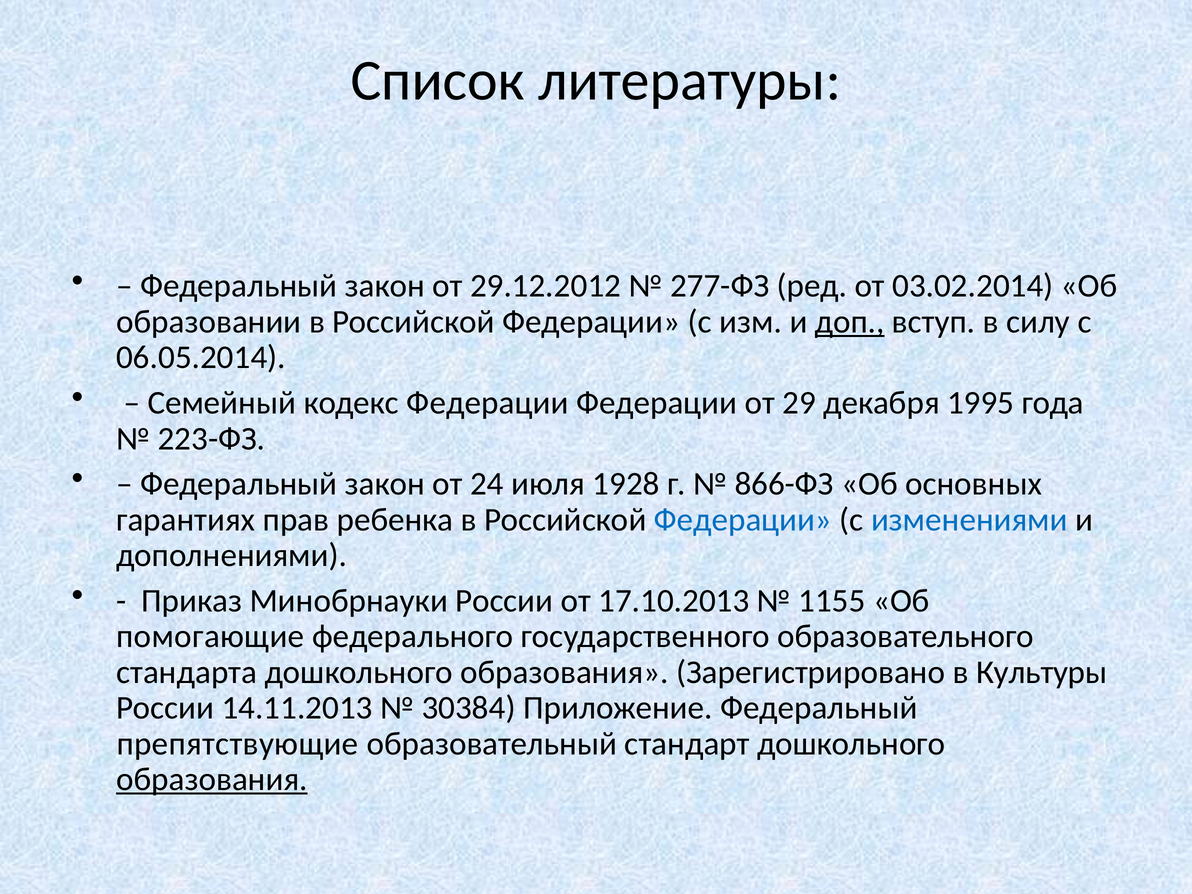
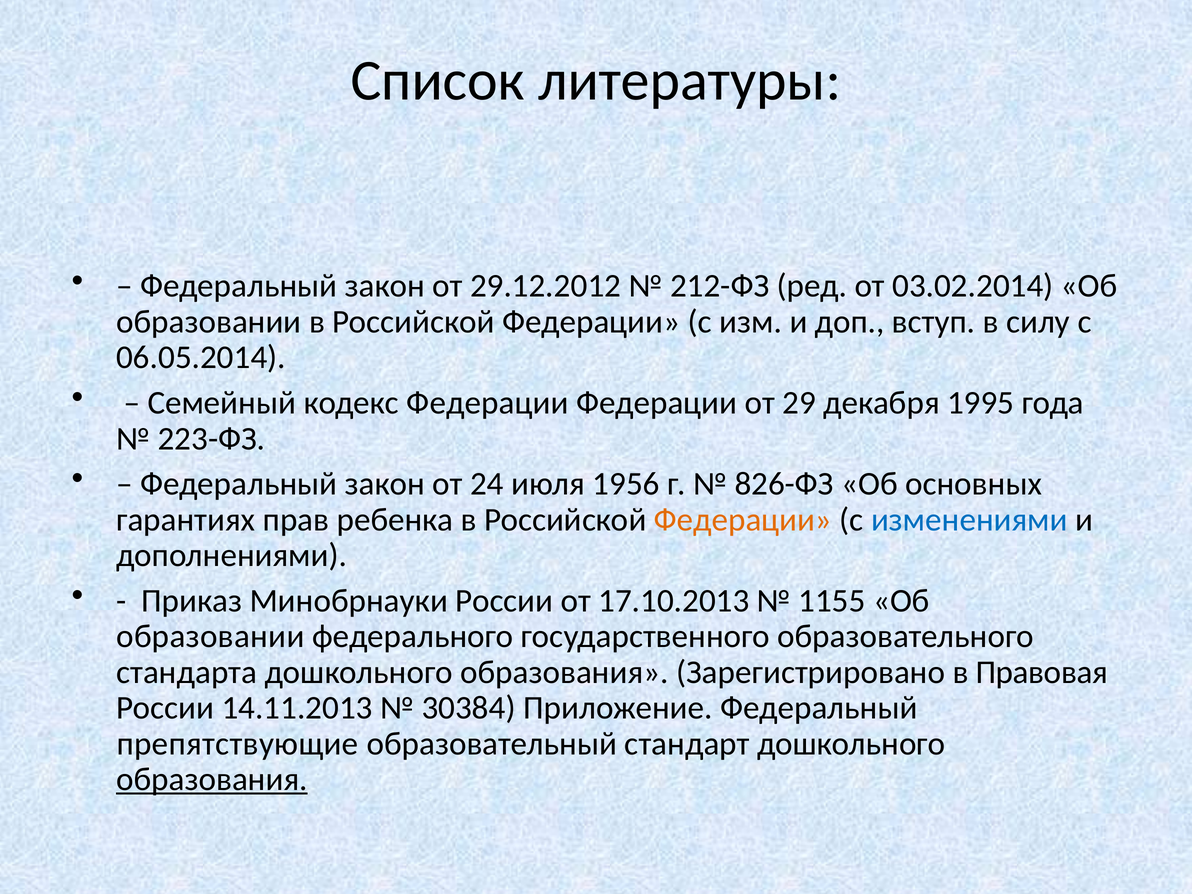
277-ФЗ: 277-ФЗ -> 212-ФЗ (720, 286)
доп underline: present -> none (850, 322)
1928: 1928 -> 1956 (626, 484)
866-ФЗ: 866-ФЗ -> 826-ФЗ (784, 484)
Федерации colour: blue -> orange (743, 520)
помогающие: помогающие -> образовании (210, 636)
Культуры: Культуры -> Правовая (1042, 672)
